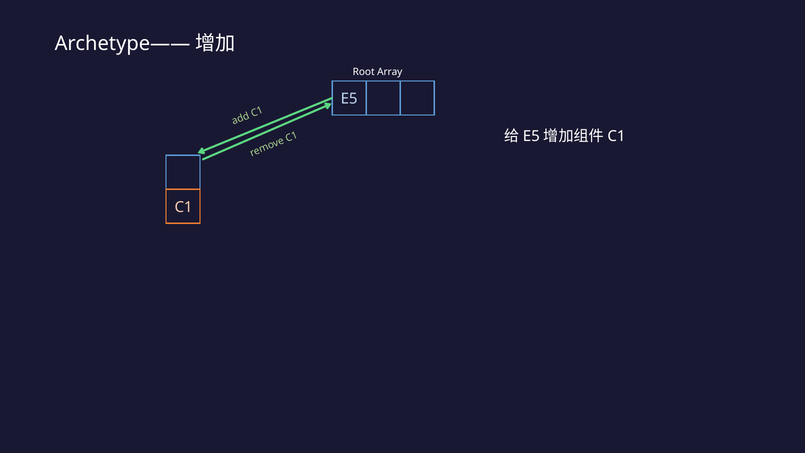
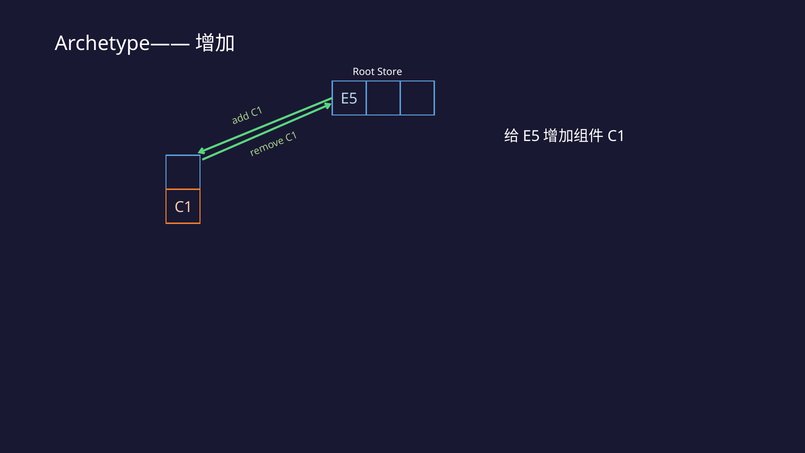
Array: Array -> Store (390, 72)
